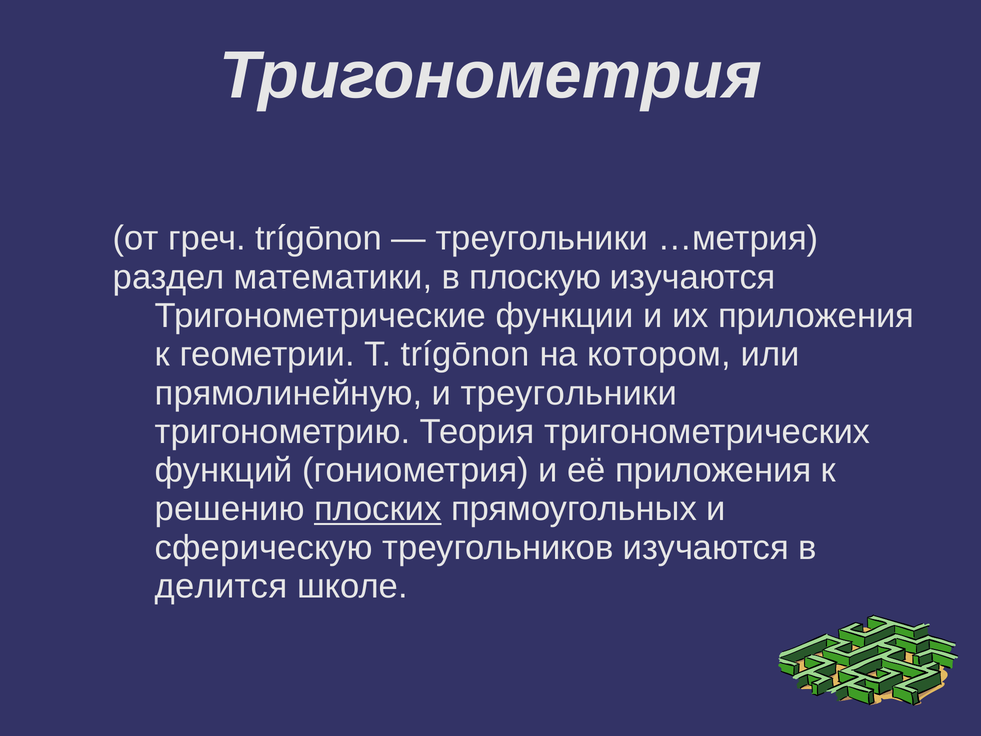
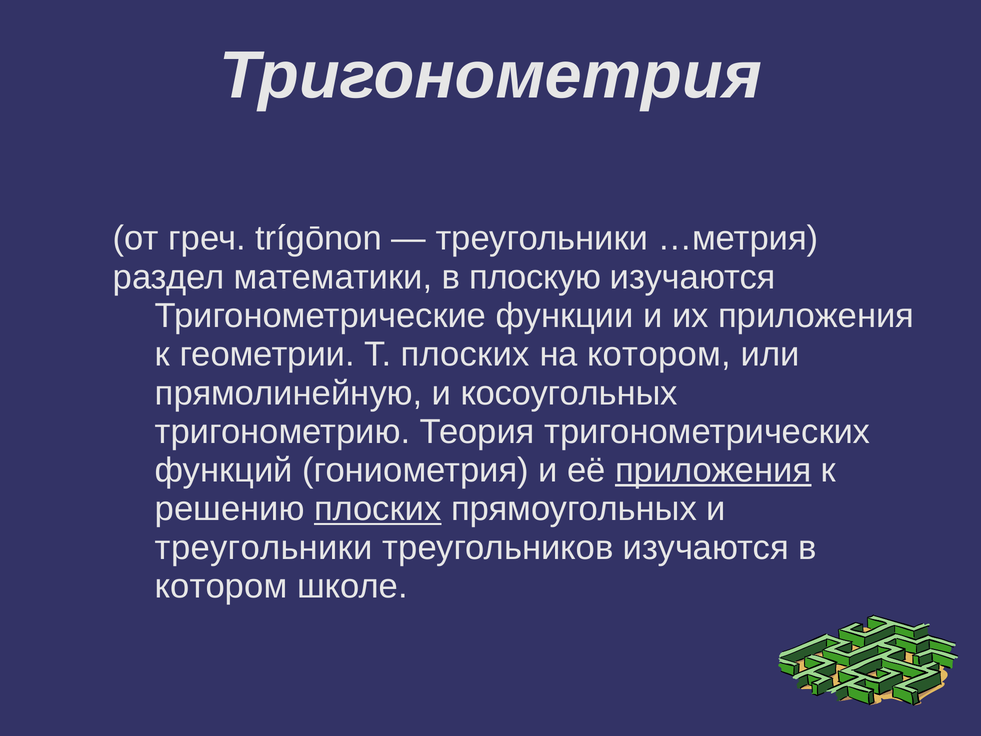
Т trígōnon: trígōnon -> плоских (465, 354)
и треугольники: треугольники -> косоугольных (569, 393)
приложения underline: none -> present (713, 470)
сферическую: сферическую -> треугольники (264, 547)
делится: делится -> котором (221, 586)
